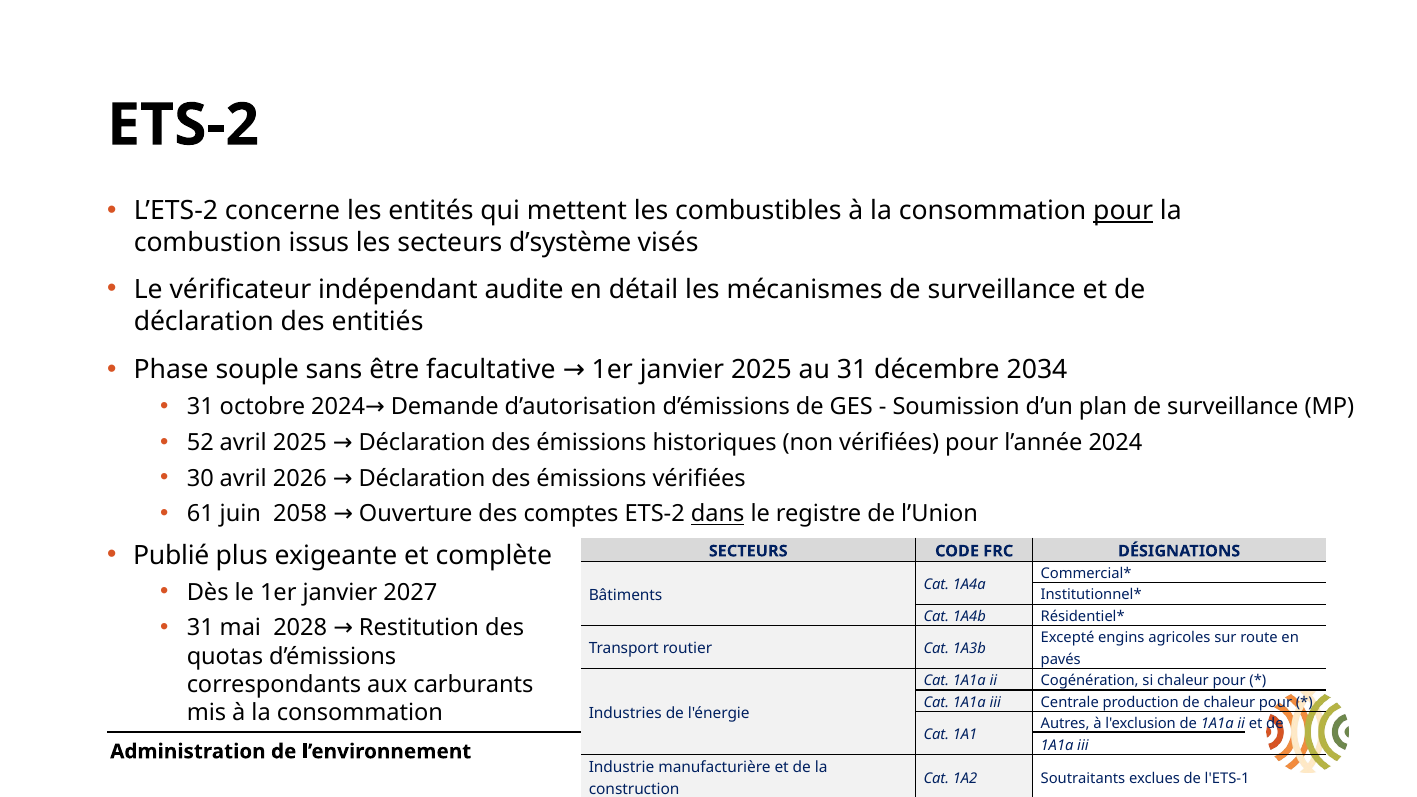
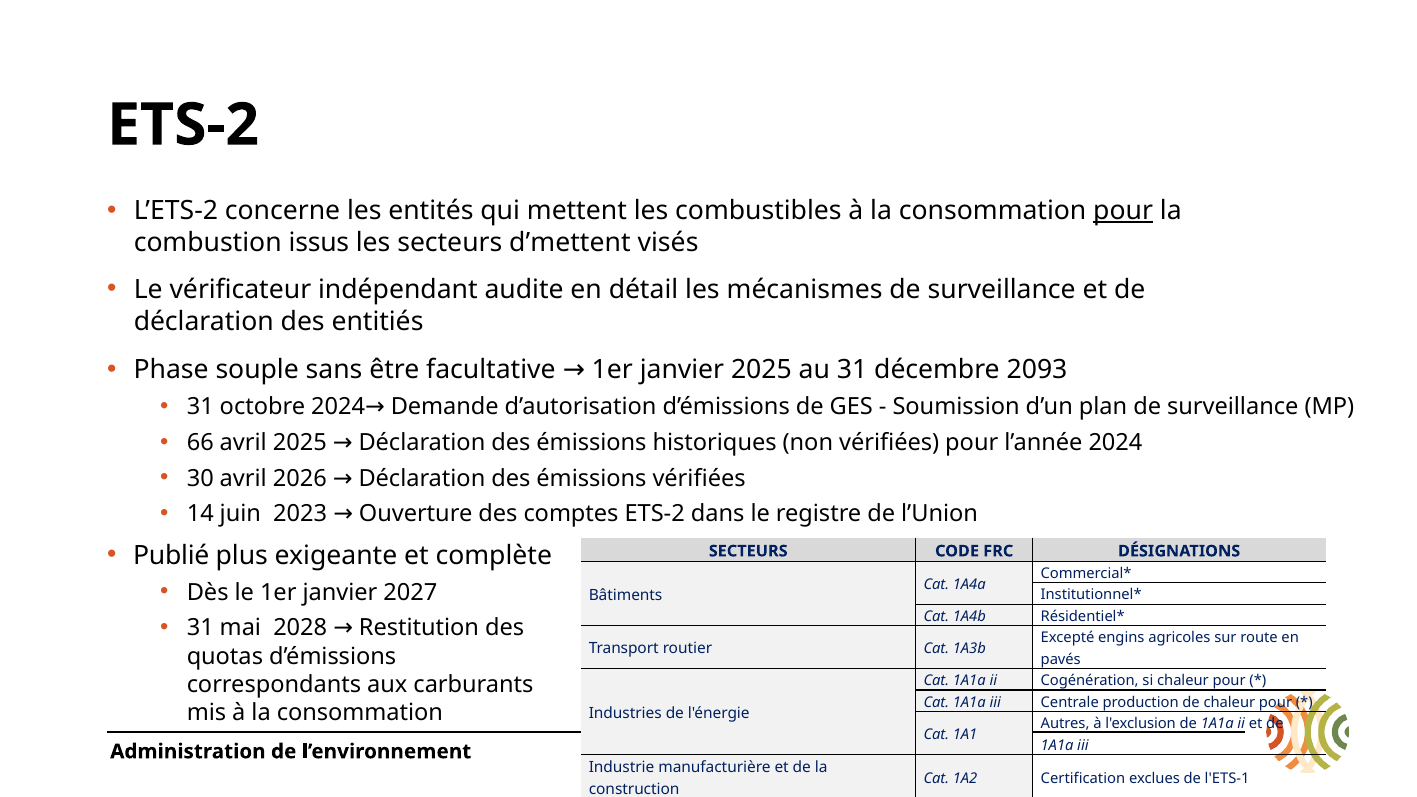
d’système: d’système -> d’mettent (570, 243)
2034: 2034 -> 2093 (1037, 370)
52: 52 -> 66 (200, 443)
61: 61 -> 14 (200, 514)
2058: 2058 -> 2023 (300, 514)
dans underline: present -> none (718, 514)
Soutraitants: Soutraitants -> Certification (1083, 778)
